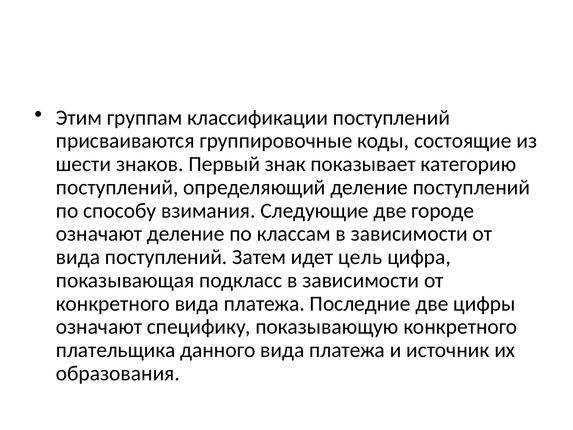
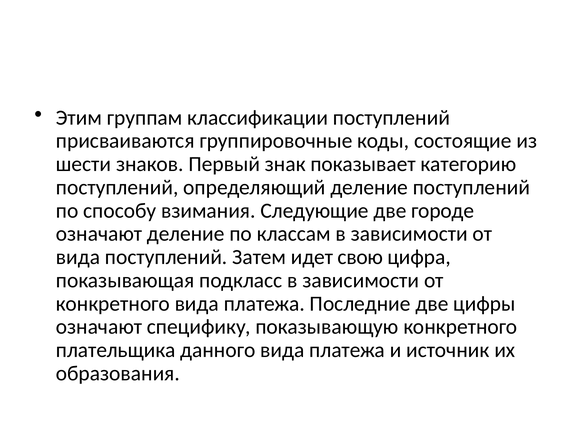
цель: цель -> свою (360, 257)
